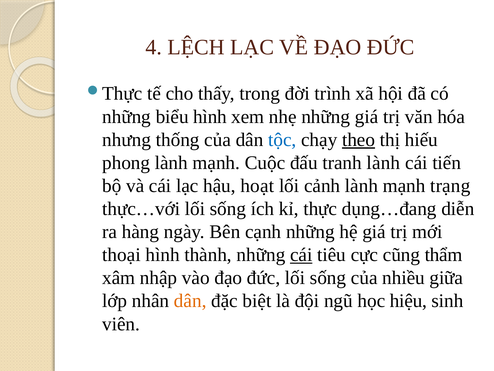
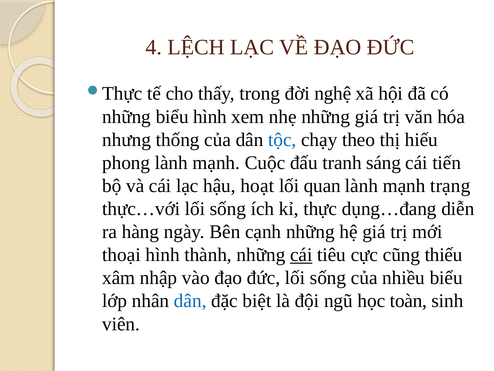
trình: trình -> nghệ (333, 93)
theo underline: present -> none (359, 140)
tranh lành: lành -> sáng (384, 163)
cảnh: cảnh -> quan (322, 186)
thẩm: thẩm -> thiếu (444, 255)
nhiều giữa: giữa -> biểu (446, 278)
dân colour: orange -> blue (190, 301)
hiệu: hiệu -> toàn (408, 301)
